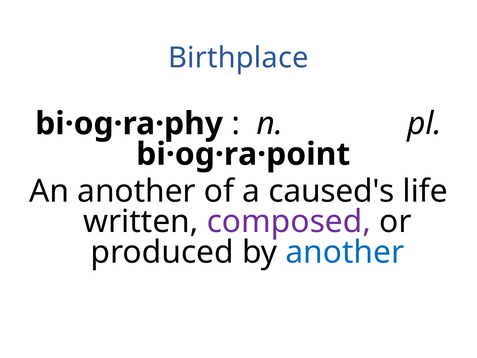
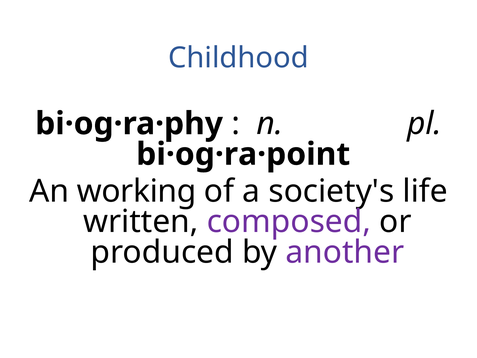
Birthplace: Birthplace -> Childhood (238, 58)
An another: another -> working (137, 191)
caused's: caused's -> society's (331, 191)
another colour: blue -> purple (345, 252)
